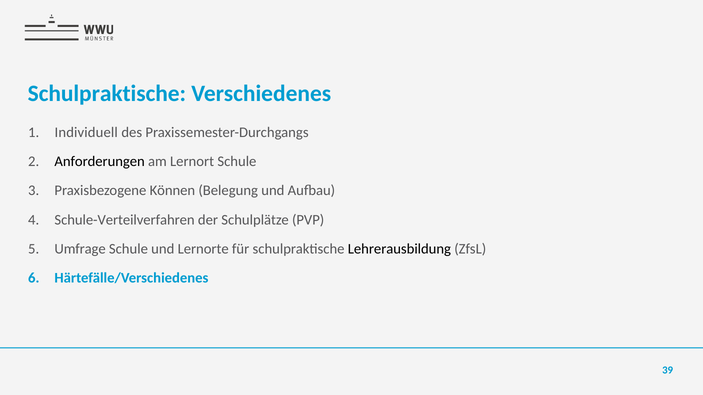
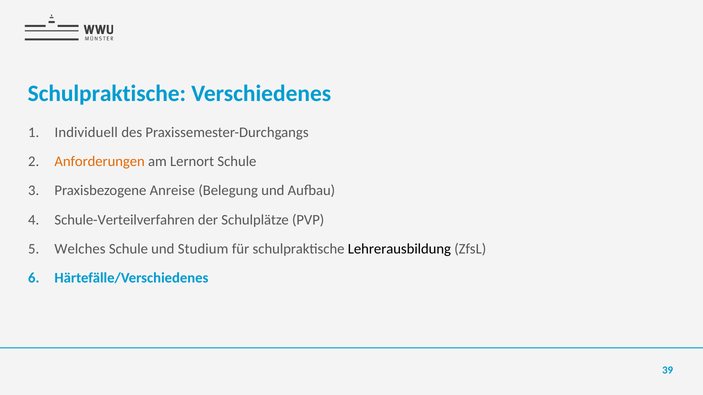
Anforderungen colour: black -> orange (100, 162)
Können: Können -> Anreise (172, 191)
Umfrage: Umfrage -> Welches (80, 249)
Lernorte: Lernorte -> Studium (203, 249)
